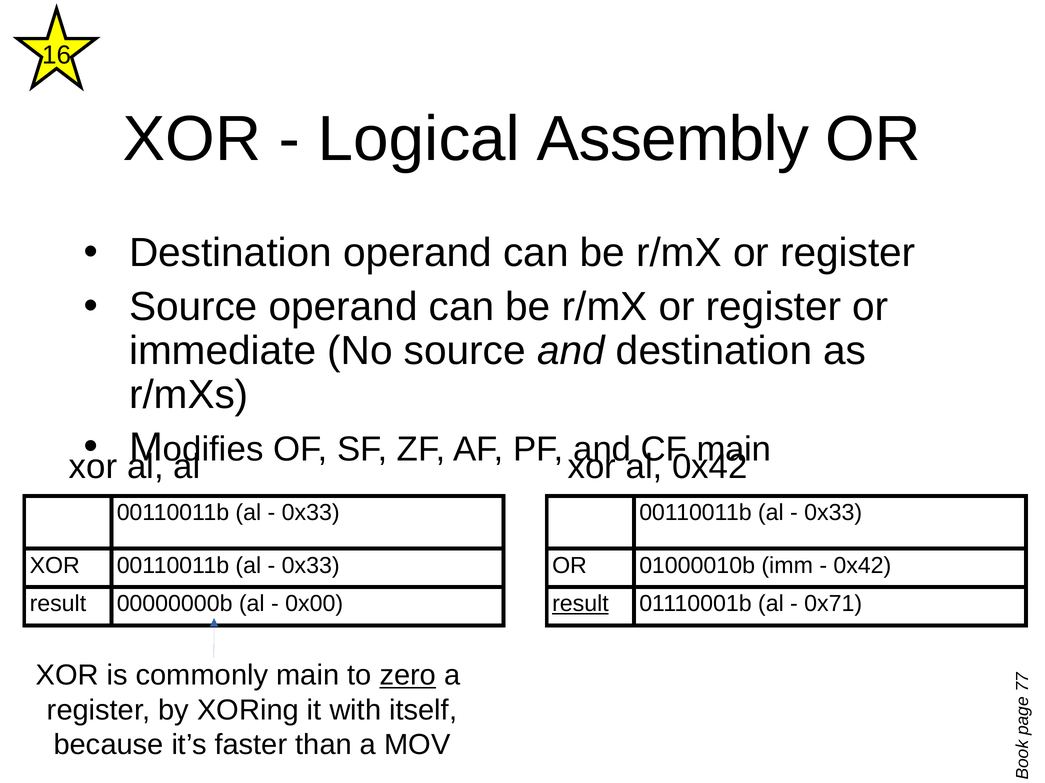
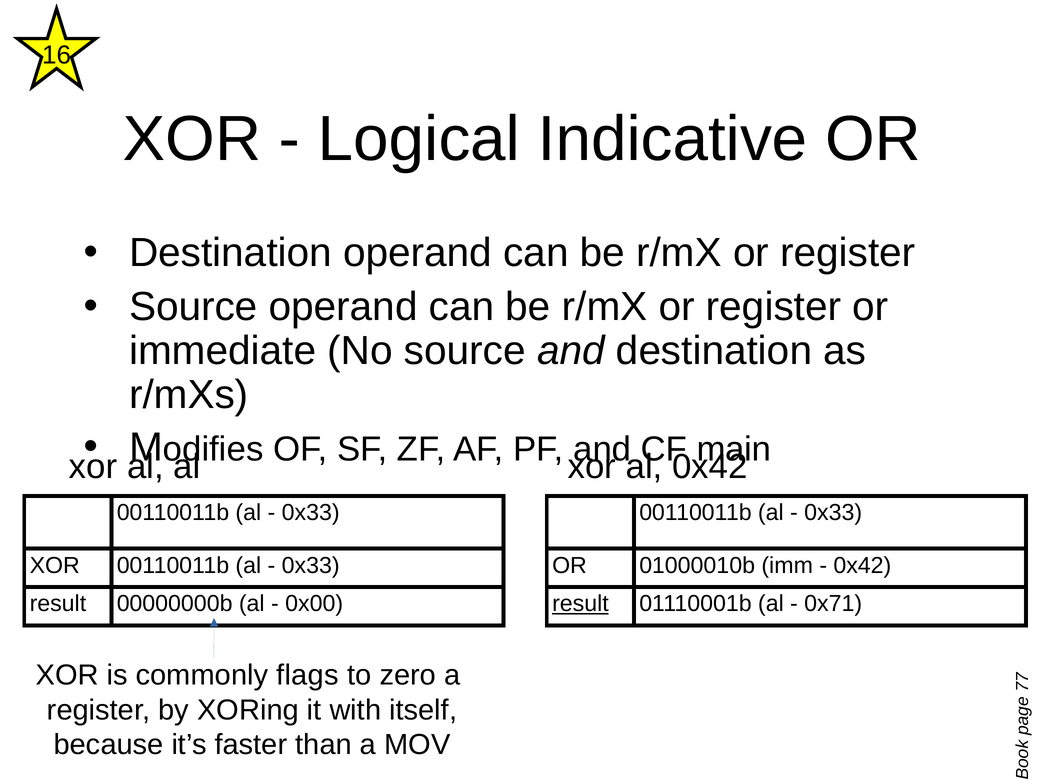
Assembly: Assembly -> Indicative (673, 139)
commonly main: main -> flags (308, 676)
zero underline: present -> none (408, 676)
